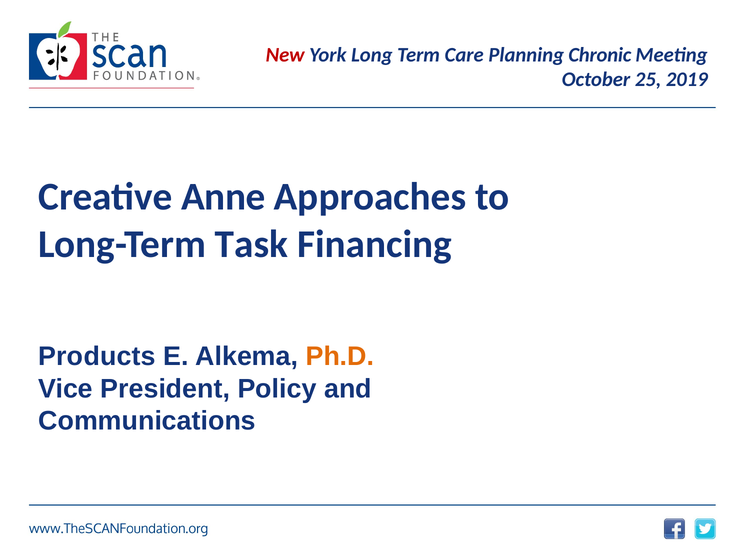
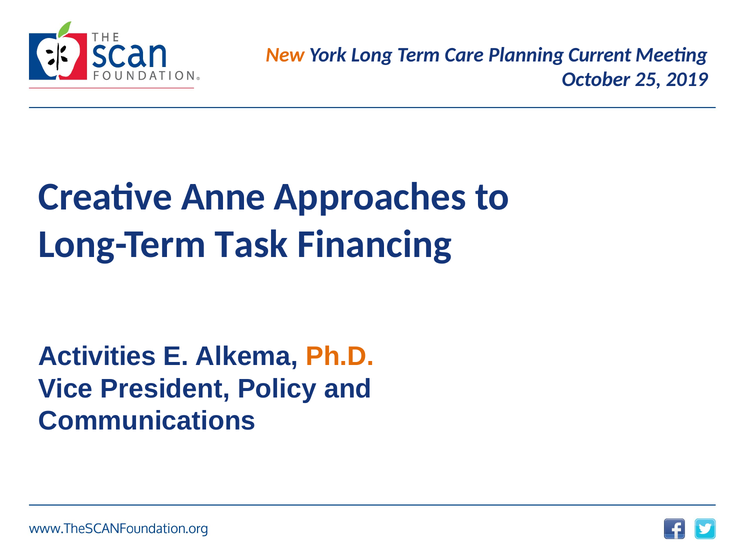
New colour: red -> orange (285, 55)
Chronic: Chronic -> Current (600, 55)
Products: Products -> Activities (97, 356)
